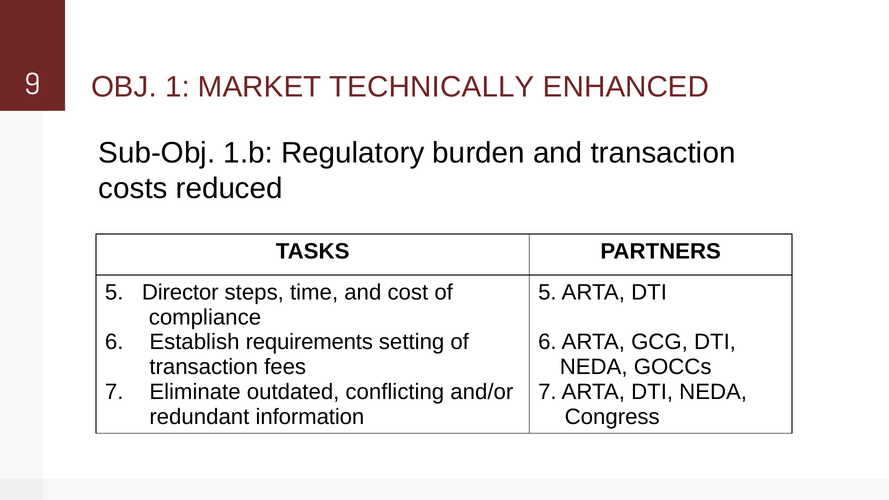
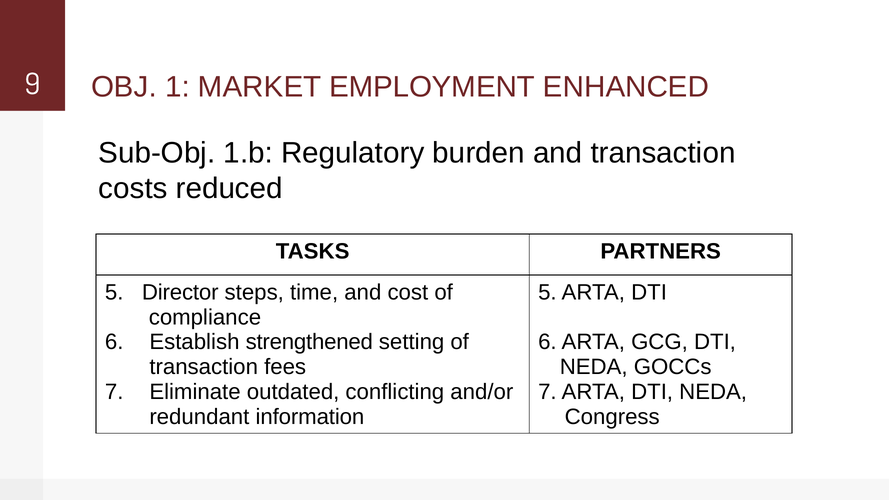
TECHNICALLY: TECHNICALLY -> EMPLOYMENT (432, 87)
requirements: requirements -> strengthened (309, 342)
